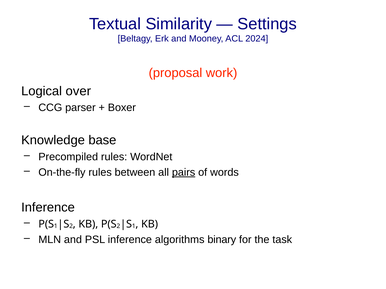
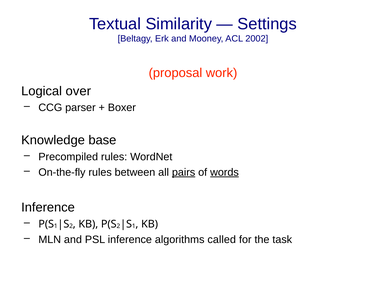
2024: 2024 -> 2002 (257, 39)
words underline: none -> present (224, 173)
binary: binary -> called (222, 240)
